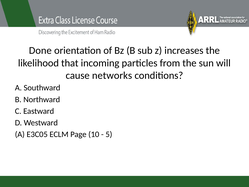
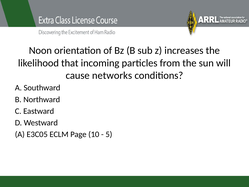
Done: Done -> Noon (40, 51)
